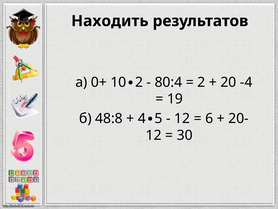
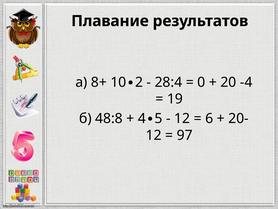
Находить: Находить -> Плавание (110, 21)
0+: 0+ -> 8+ (99, 82)
80:4: 80:4 -> 28:4 (168, 82)
2: 2 -> 0 (201, 82)
30: 30 -> 97 (185, 135)
